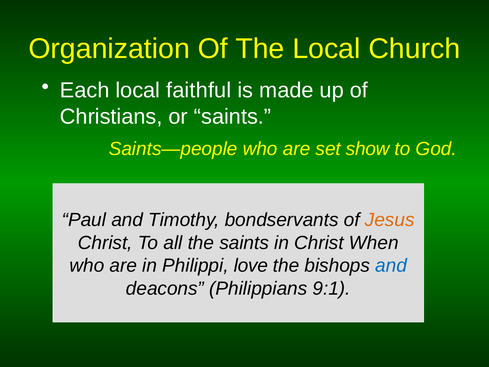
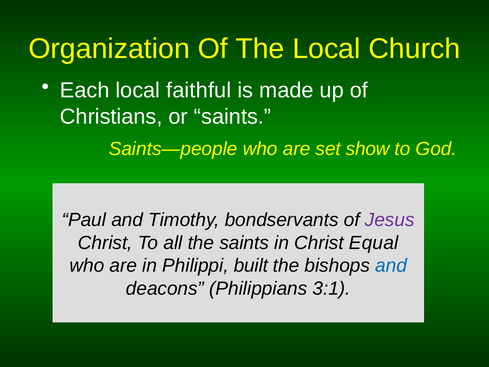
Jesus colour: orange -> purple (390, 220)
When: When -> Equal (374, 243)
love: love -> built (251, 265)
9:1: 9:1 -> 3:1 (332, 288)
